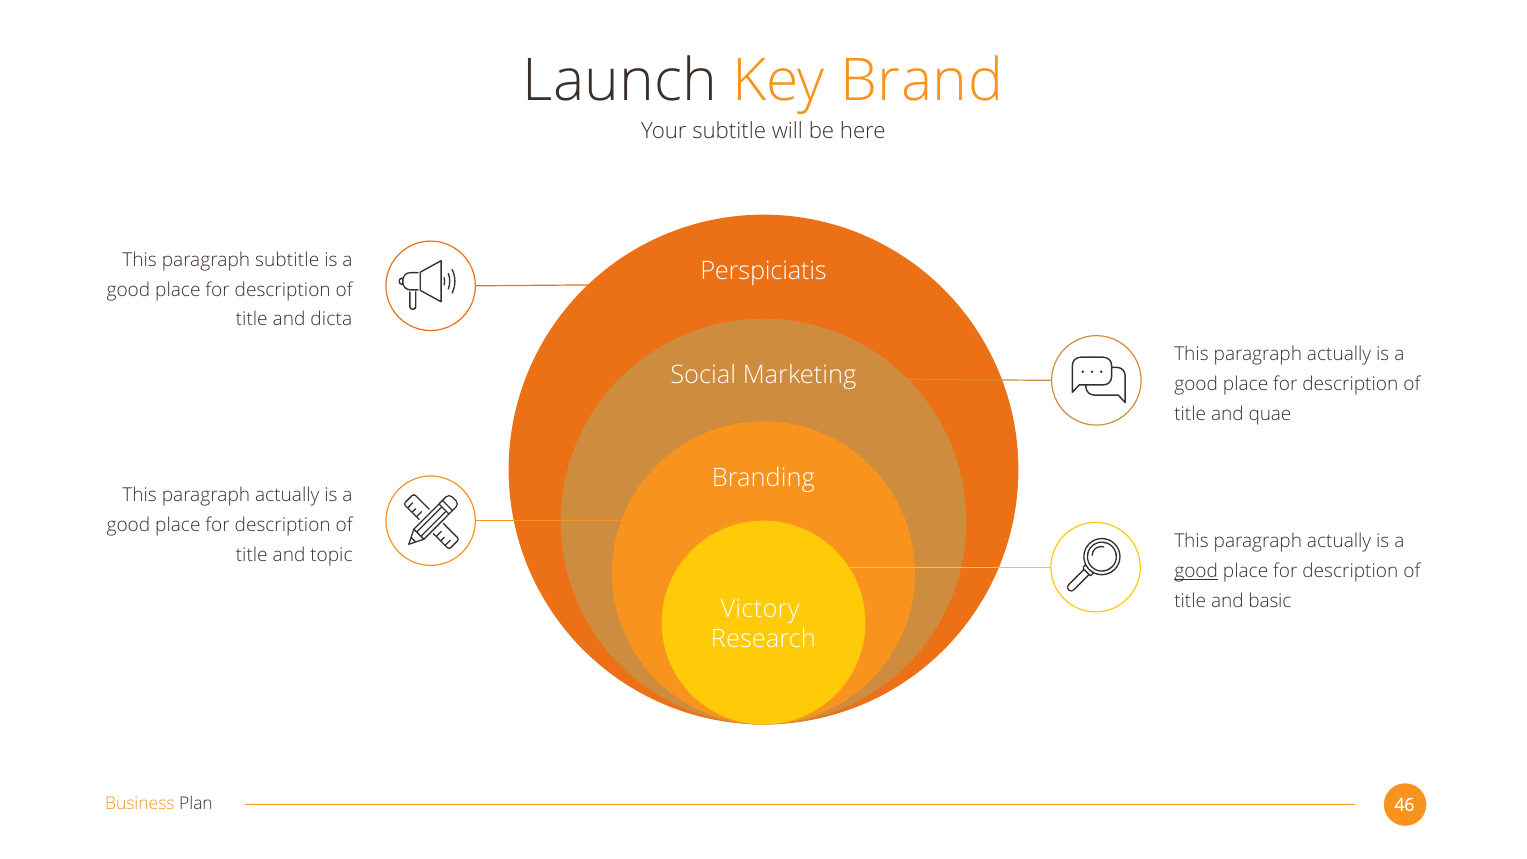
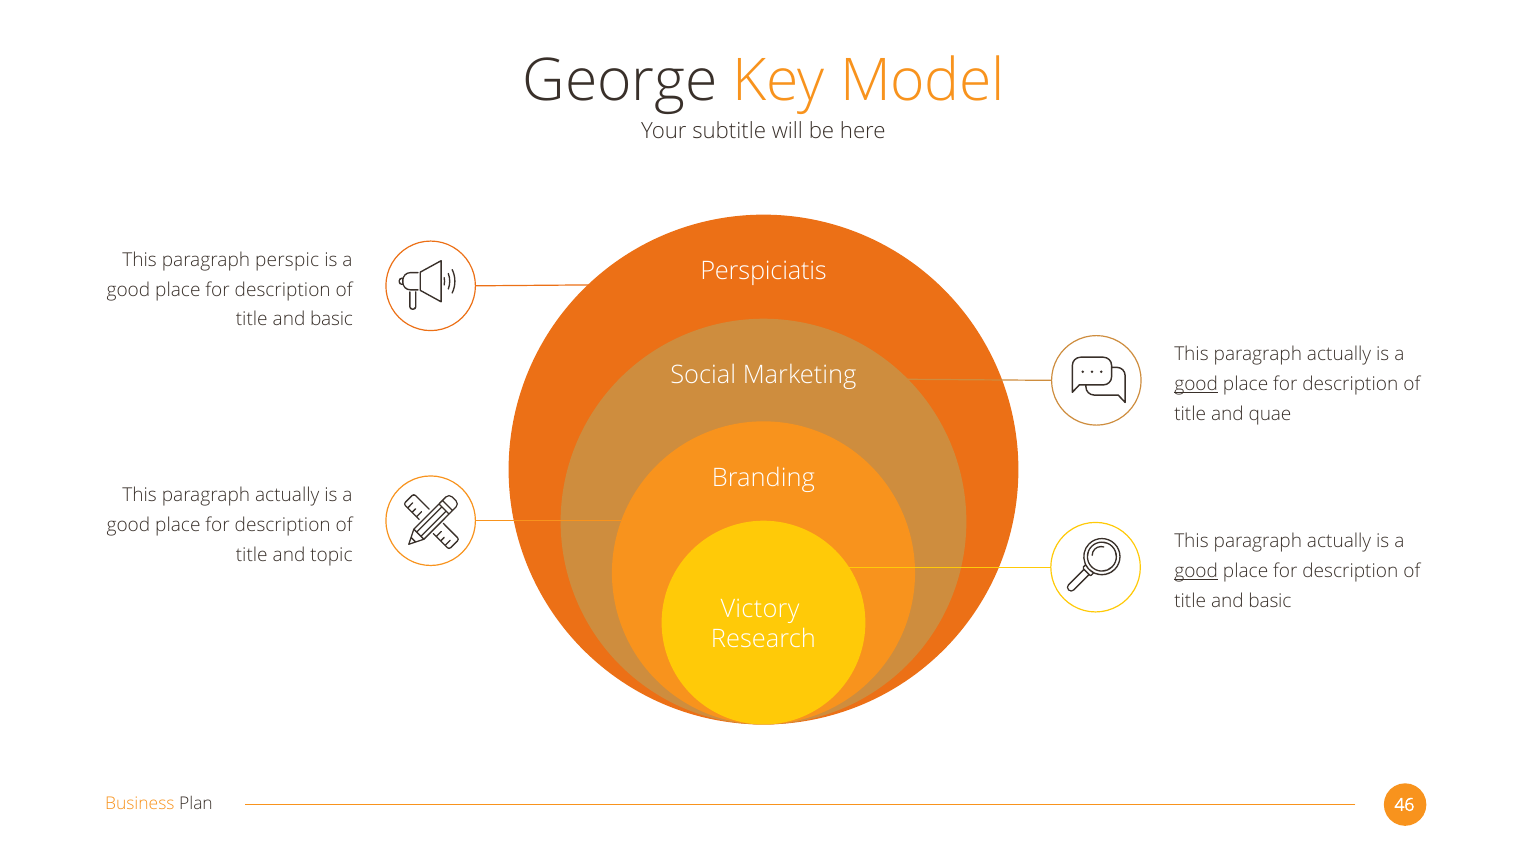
Launch: Launch -> George (620, 81)
Brand: Brand -> Model (922, 81)
paragraph subtitle: subtitle -> perspic (287, 260)
dicta: dicta -> basic (332, 320)
good underline: none -> present (1196, 384)
